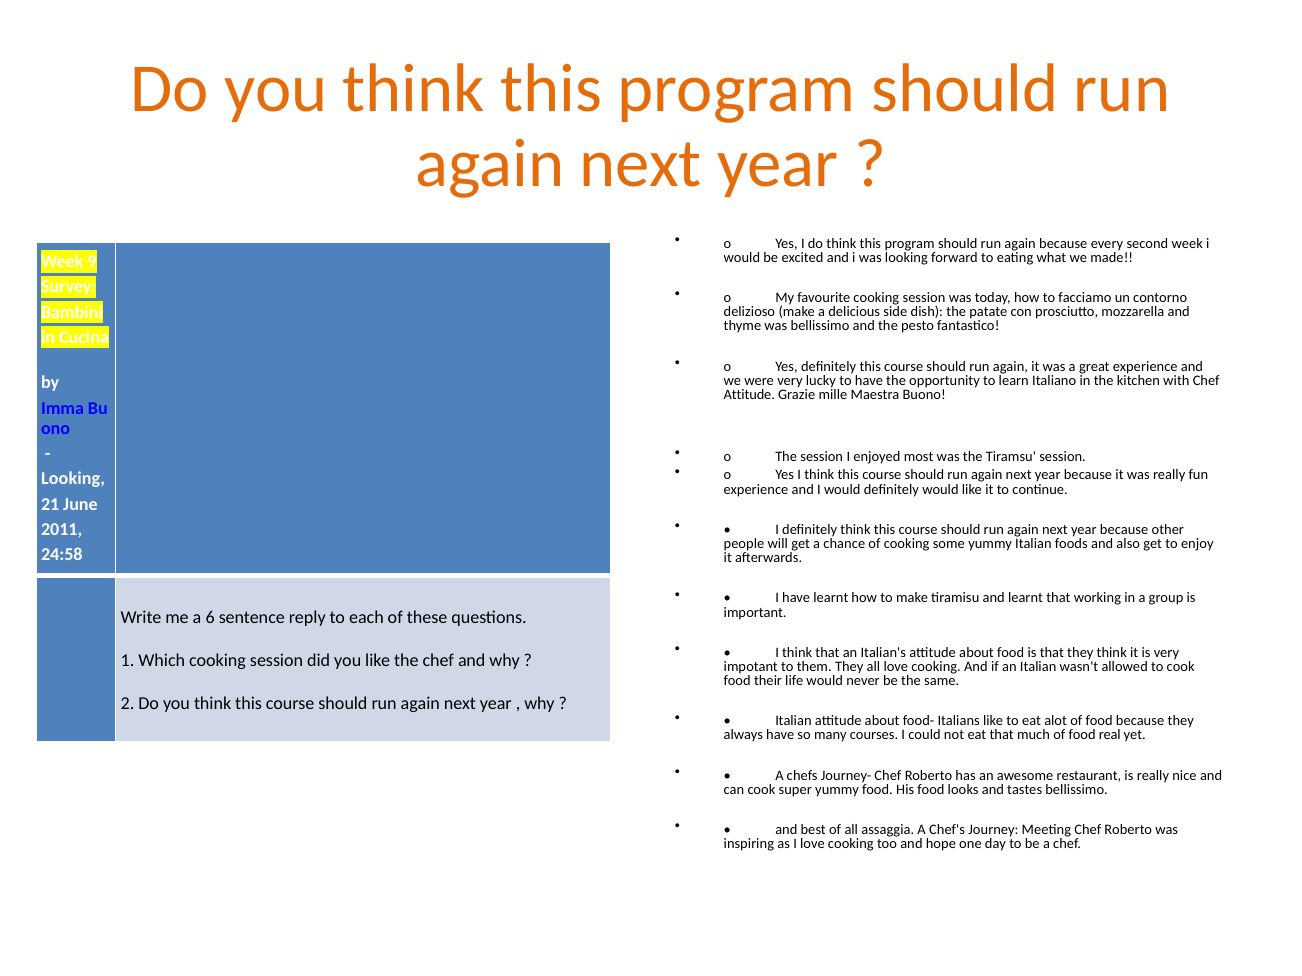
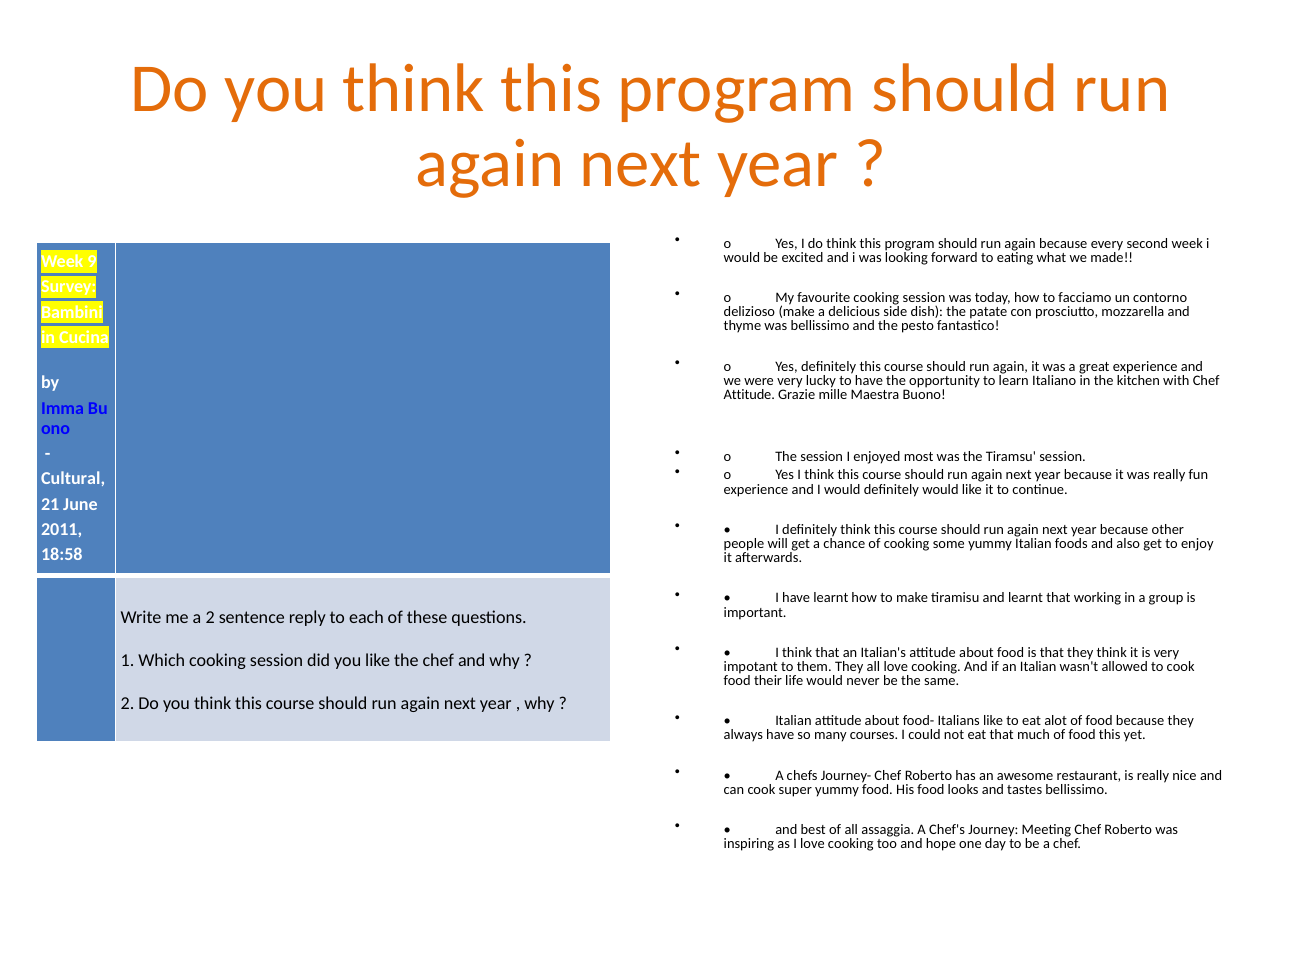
Looking: Looking -> Cultural (73, 479)
24:58: 24:58 -> 18:58 (62, 555)
a 6: 6 -> 2 (210, 618)
food real: real -> this (1110, 736)
